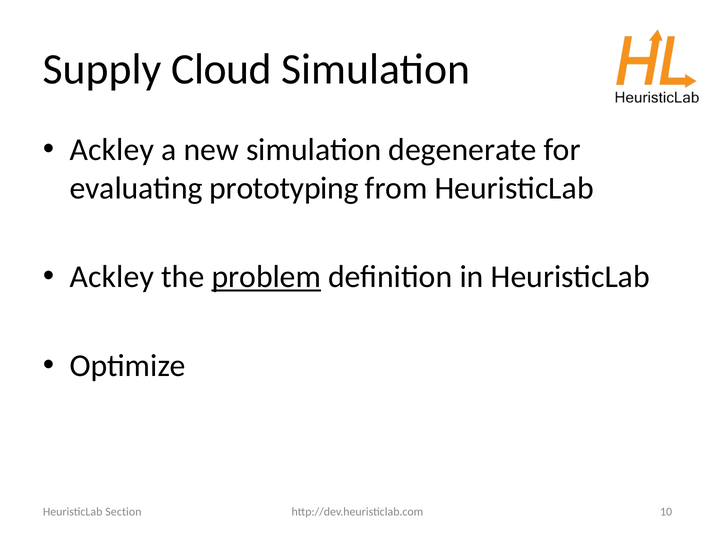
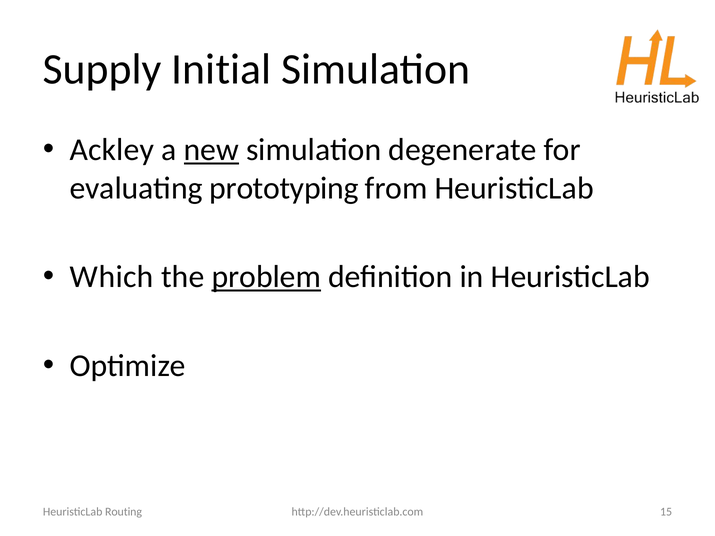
Cloud: Cloud -> Initial (221, 69)
new underline: none -> present (211, 150)
Ackley: Ackley -> Which (112, 277)
10: 10 -> 15 (666, 512)
Section: Section -> Routing (124, 512)
